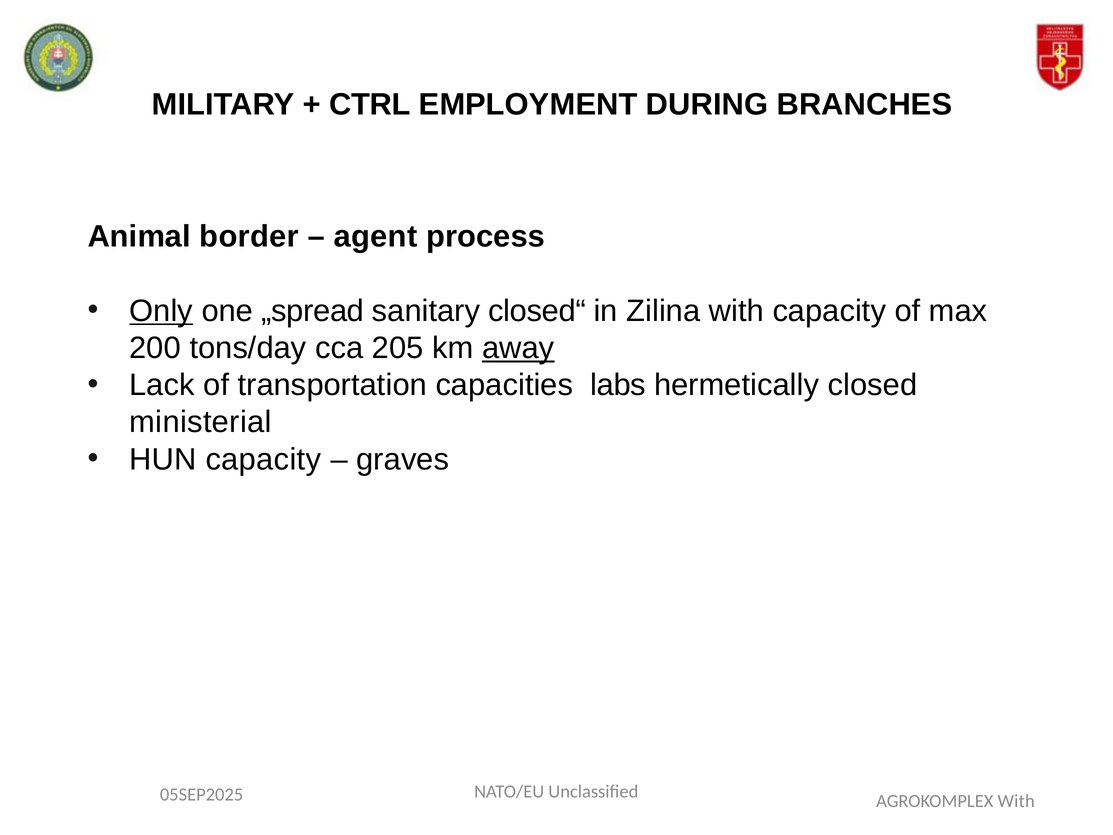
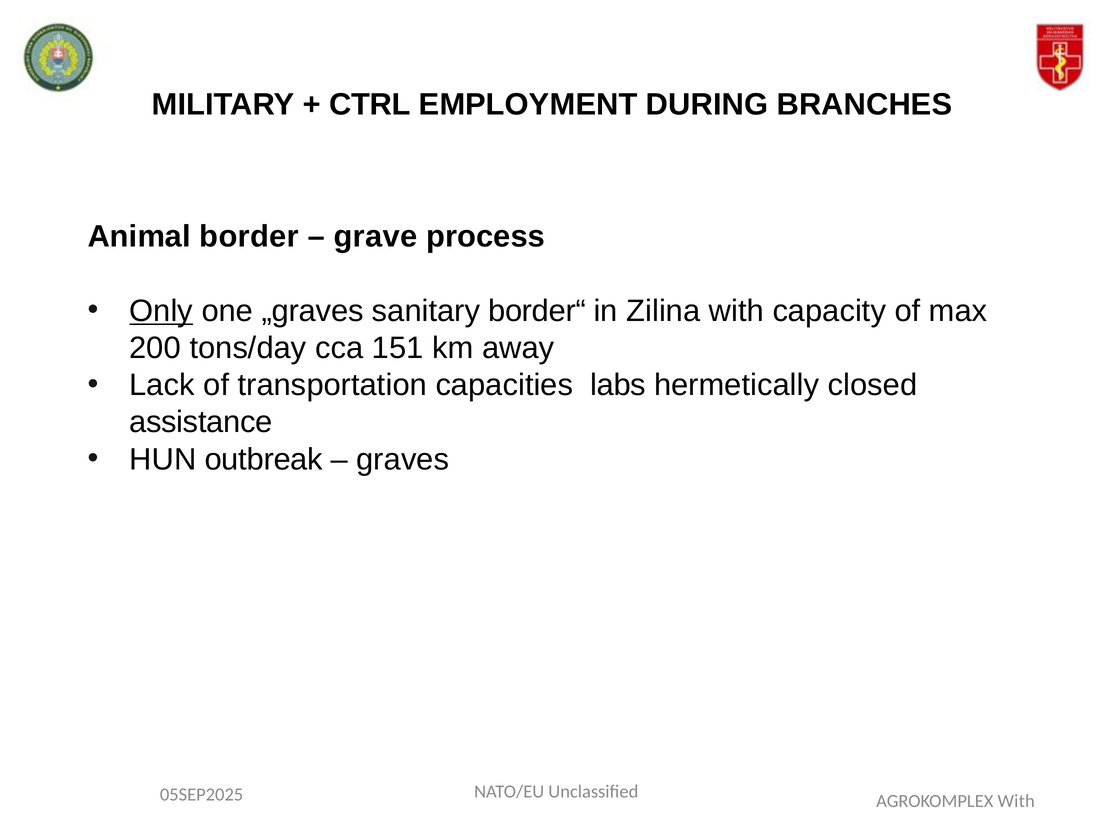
agent: agent -> grave (376, 237)
„spread: „spread -> „graves (313, 311)
closed“: closed“ -> border“ (537, 311)
205: 205 -> 151 (398, 348)
away underline: present -> none (518, 348)
ministerial: ministerial -> assistance (201, 422)
HUN capacity: capacity -> outbreak (264, 459)
